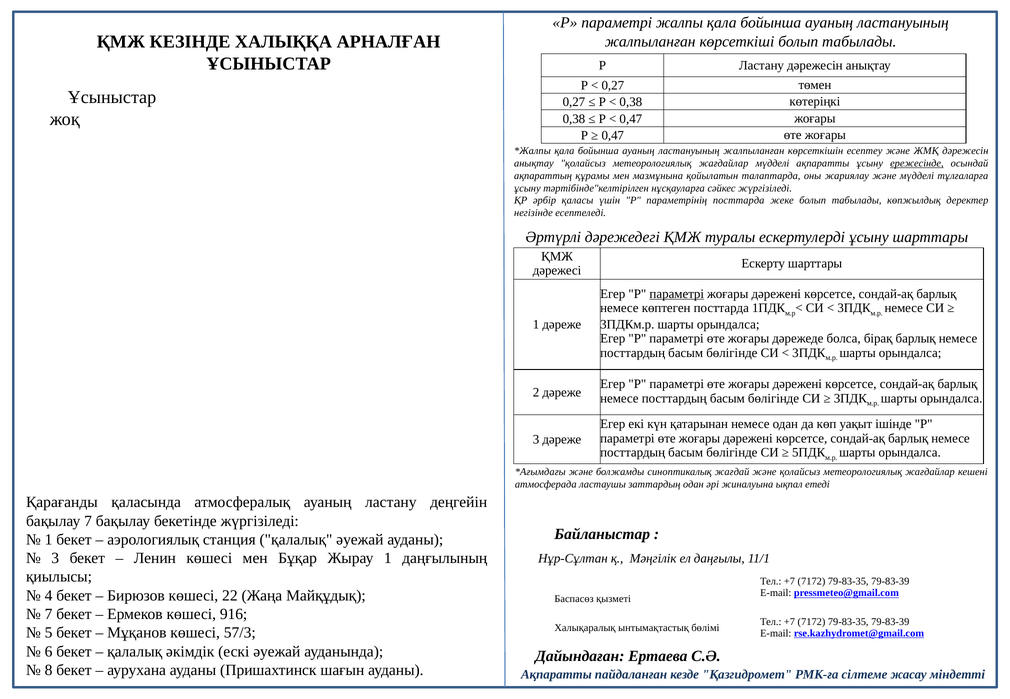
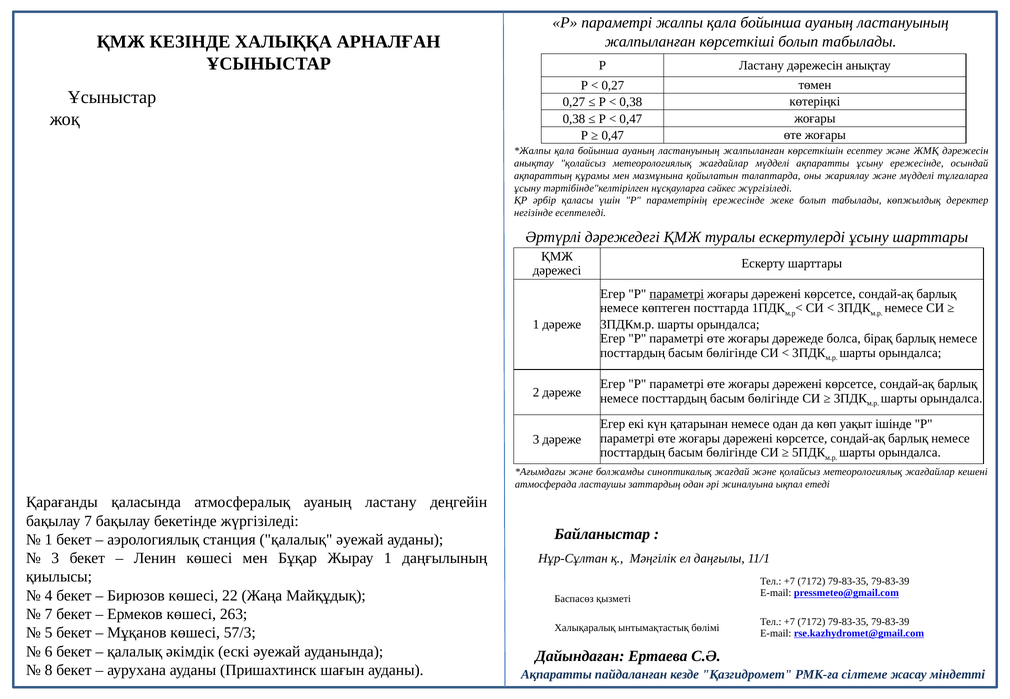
ережесінде underline: present -> none (917, 163)
параметрінің посттарда: посттарда -> ережесінде (739, 201)
916: 916 -> 263 (234, 614)
